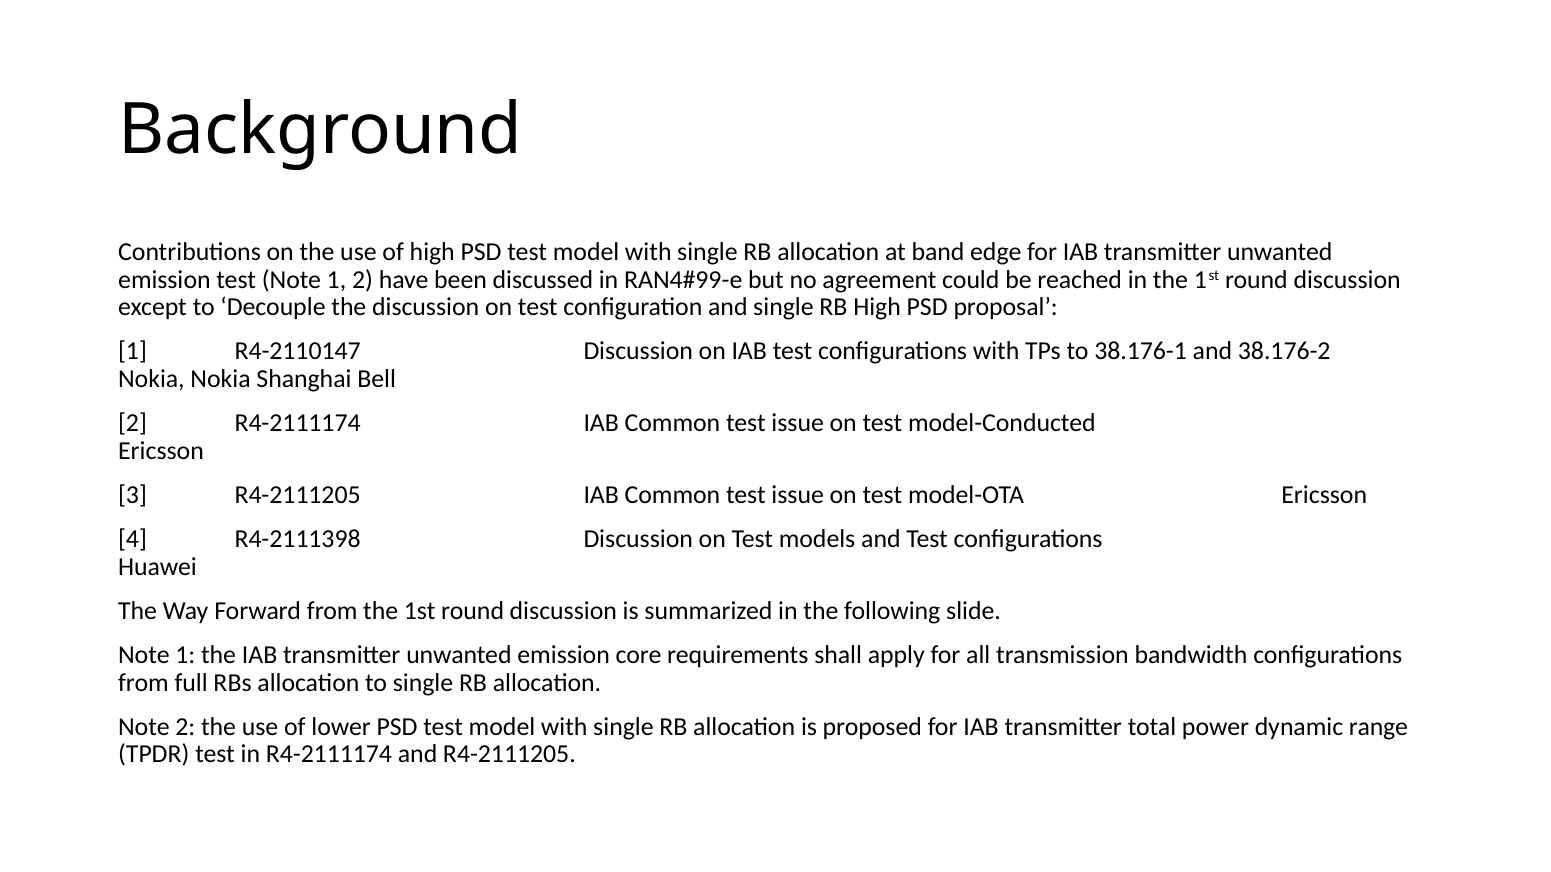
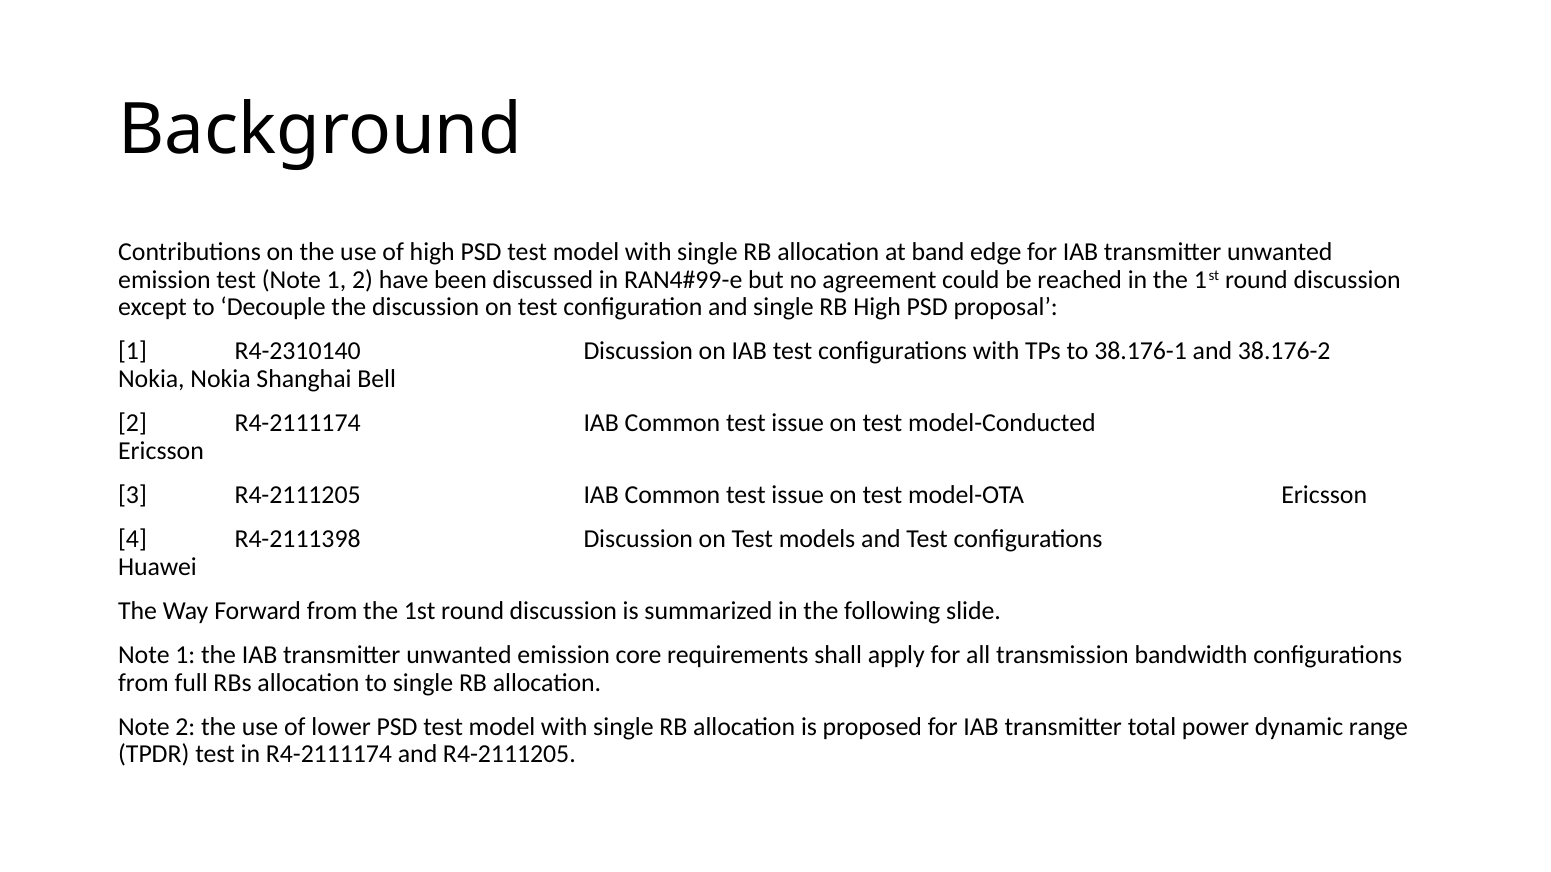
R4-2110147: R4-2110147 -> R4-2310140 (298, 352)
